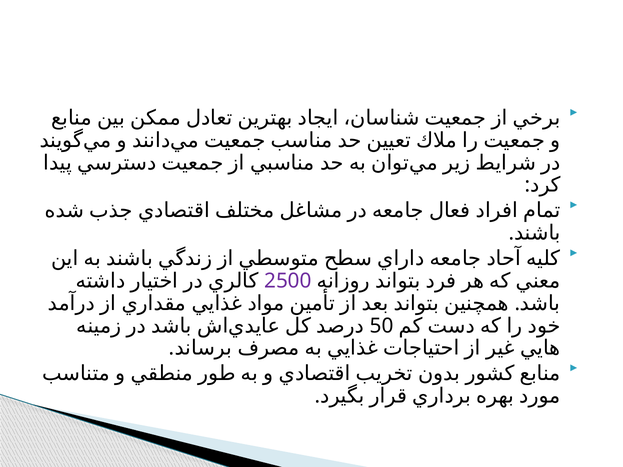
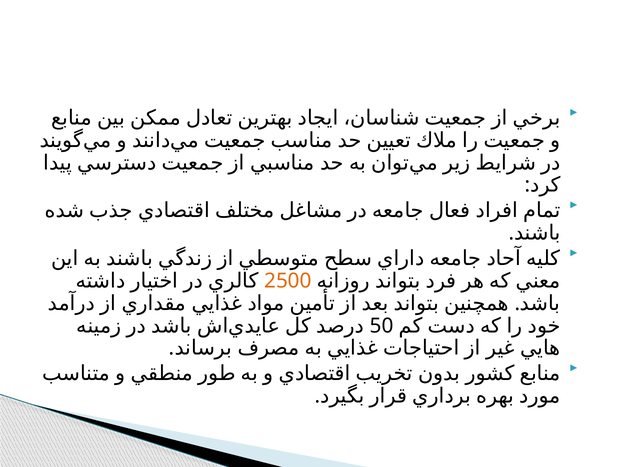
2500 colour: purple -> orange (288, 281)
